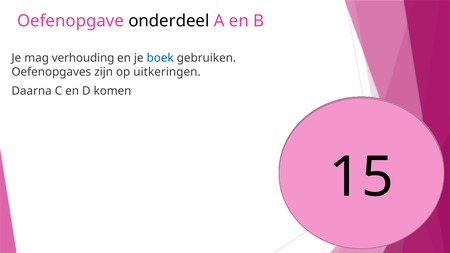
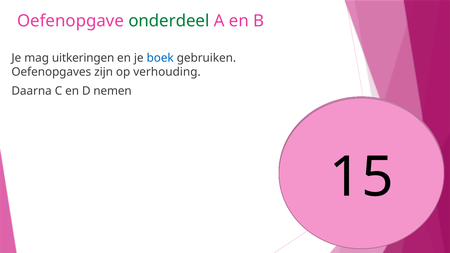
onderdeel colour: black -> green (169, 21)
verhouding: verhouding -> uitkeringen (83, 58)
uitkeringen: uitkeringen -> verhouding (167, 72)
komen: komen -> nemen (113, 91)
